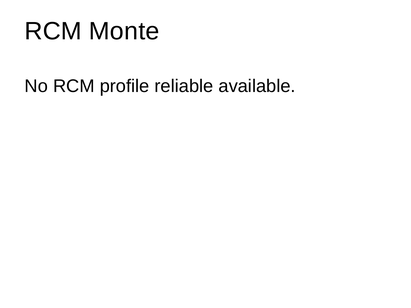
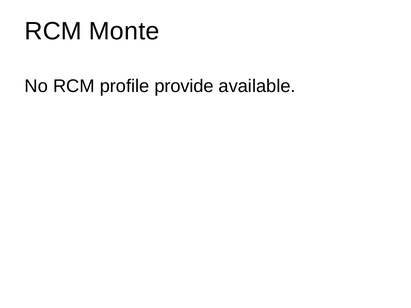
reliable: reliable -> provide (184, 86)
